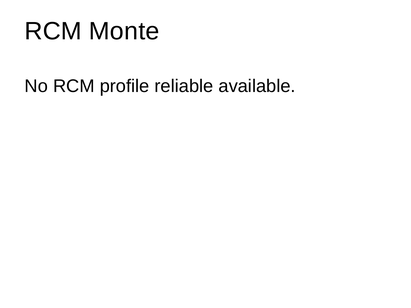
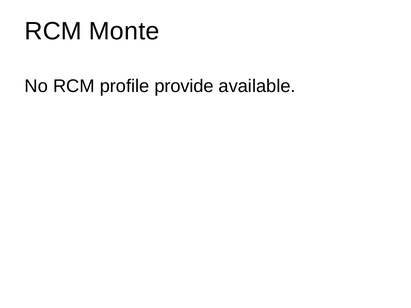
reliable: reliable -> provide (184, 86)
